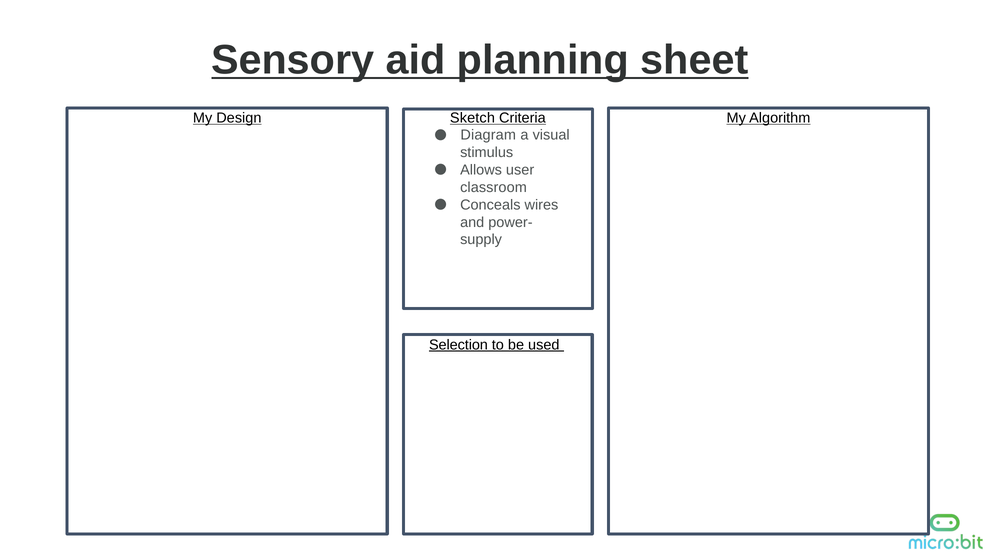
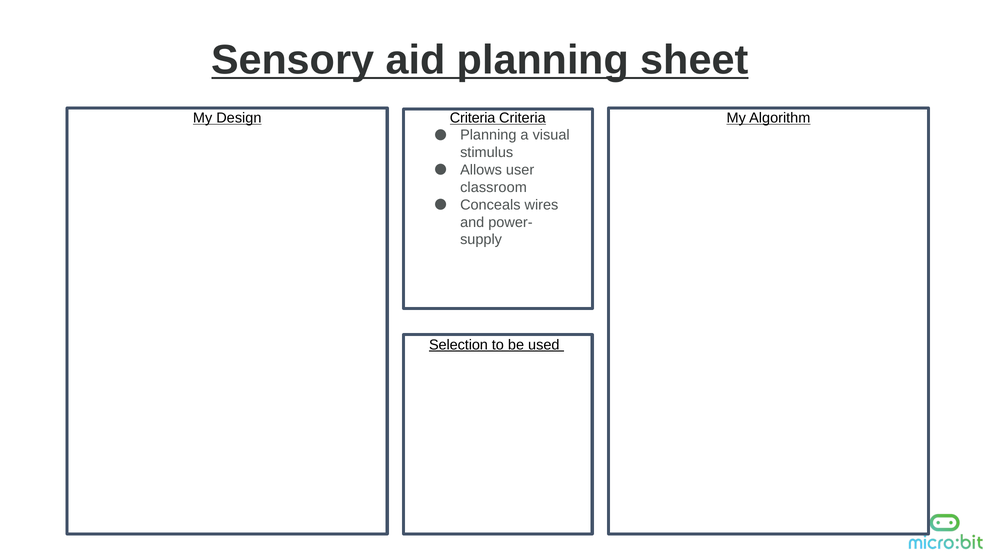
Sketch: Sketch -> Criteria (473, 118)
Diagram: Diagram -> Planning (488, 135)
